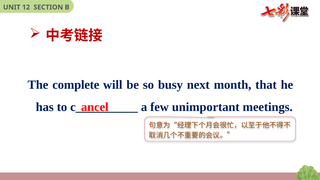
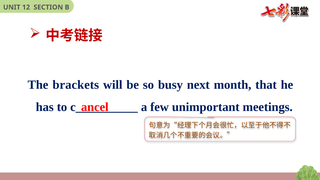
complete: complete -> brackets (76, 85)
